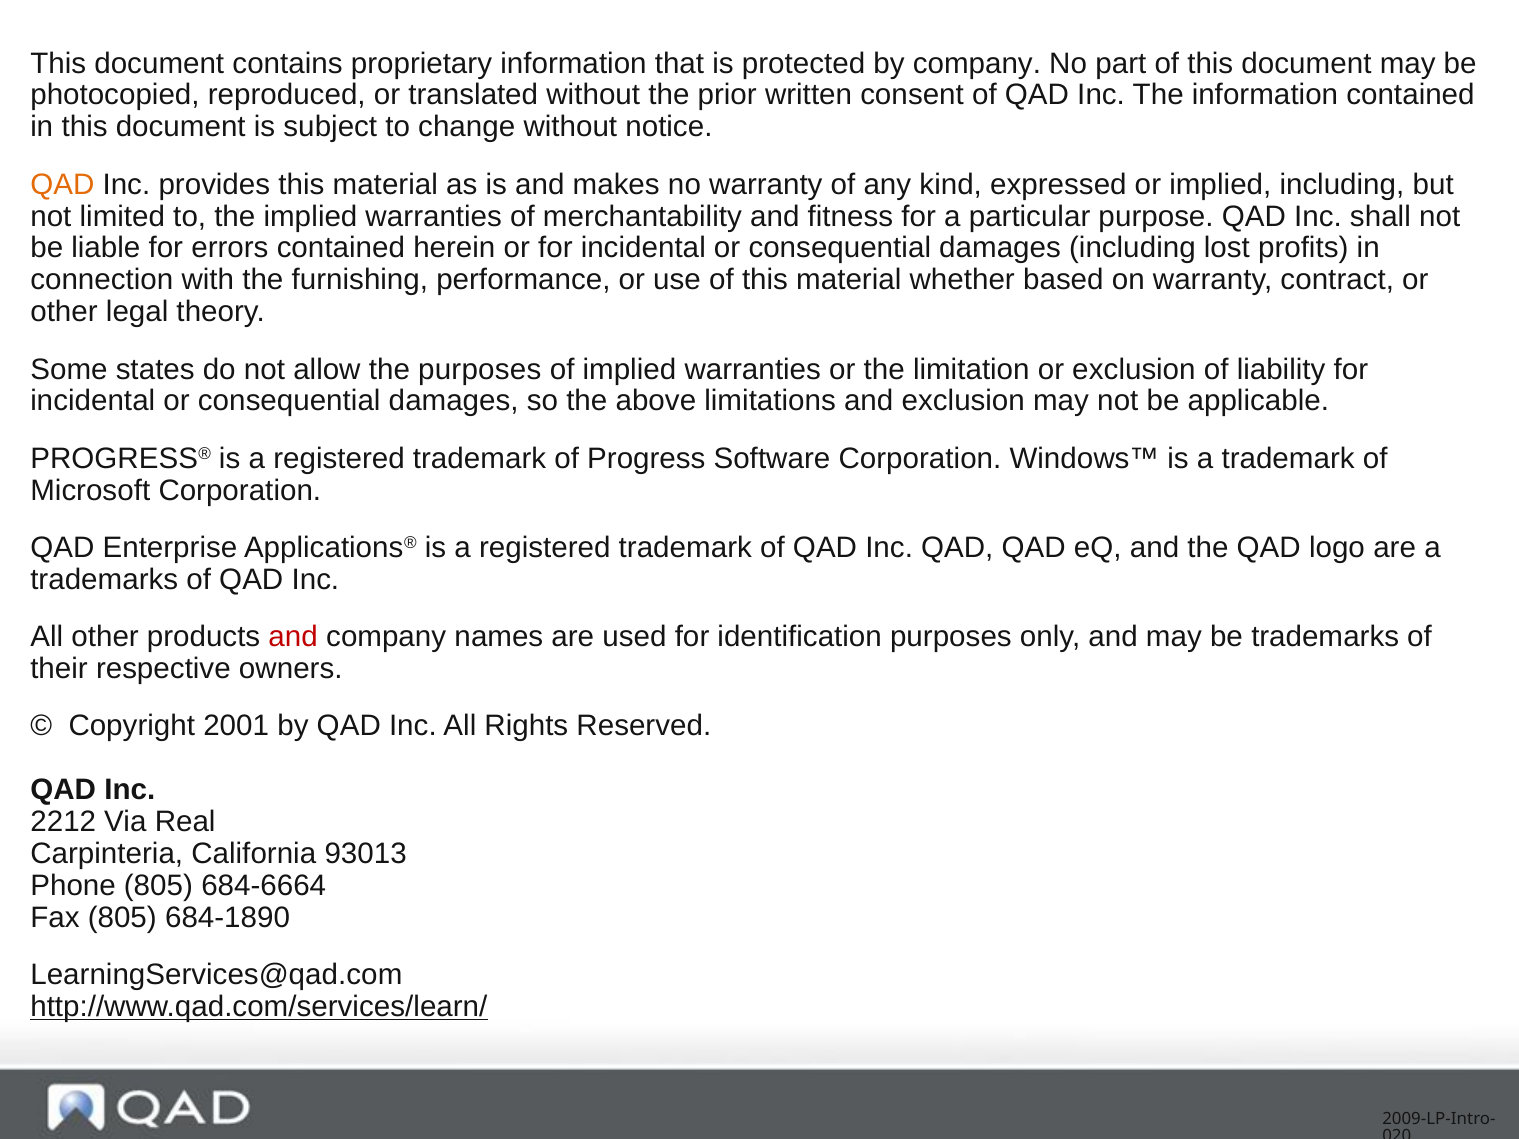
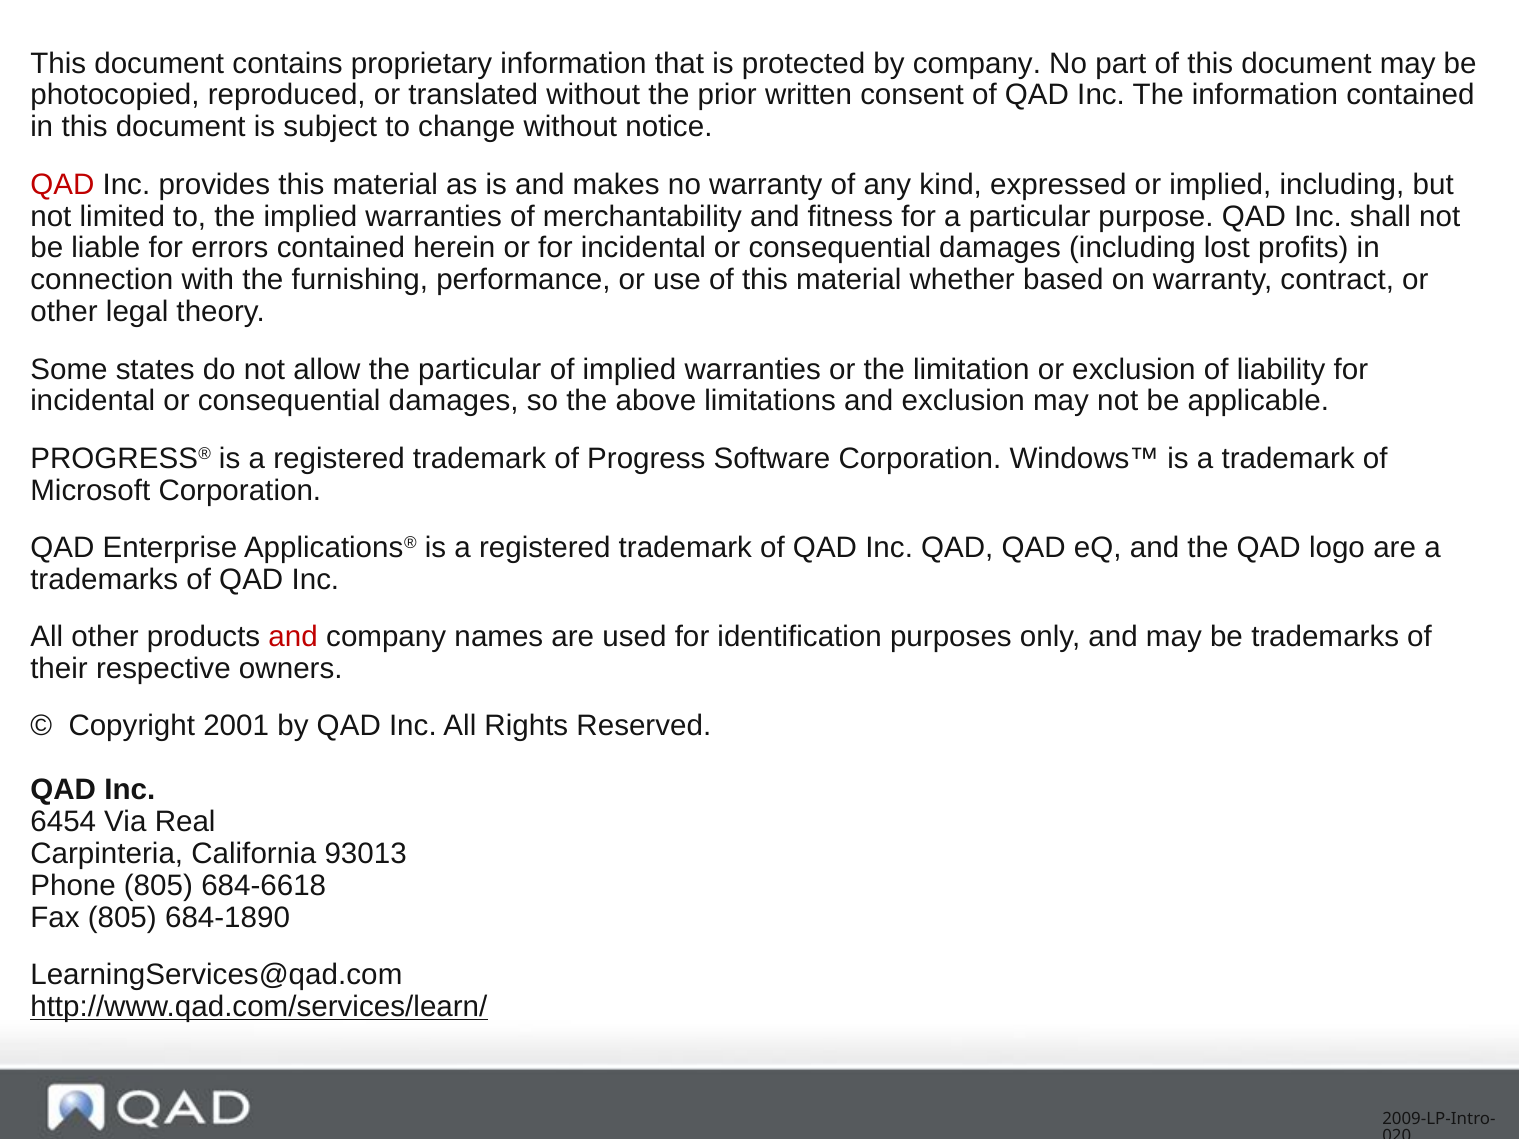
QAD colour: orange -> red (62, 184)
the purposes: purposes -> particular (480, 369)
2212: 2212 -> 6454 (63, 822)
684-6664: 684-6664 -> 684-6618 (264, 886)
